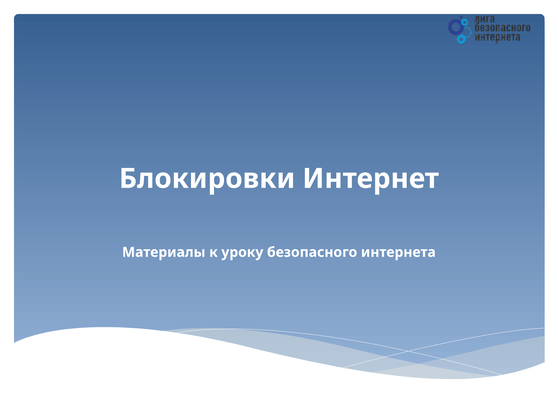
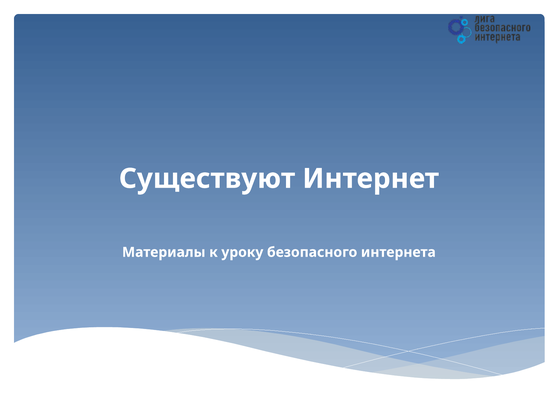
Блокировки: Блокировки -> Существуют (207, 178)
